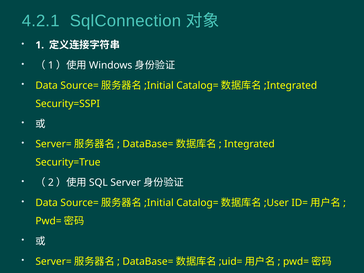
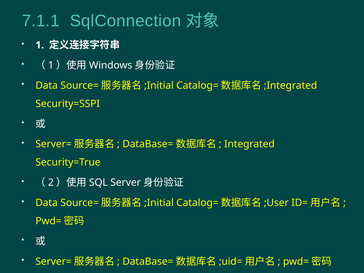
4.2.1: 4.2.1 -> 7.1.1 (41, 21)
